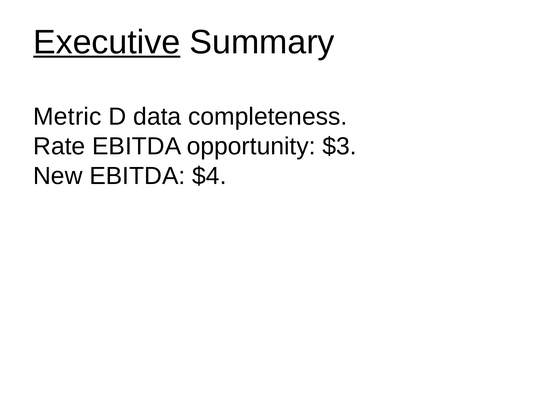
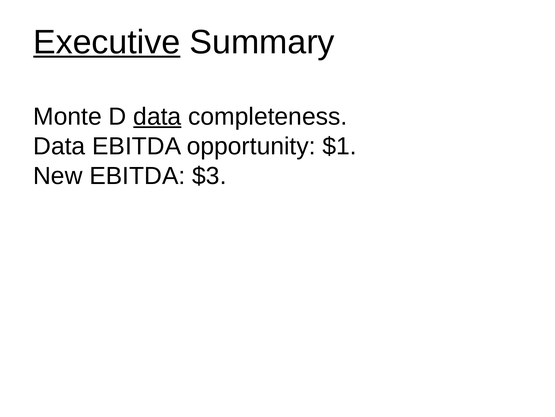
Metric: Metric -> Monte (67, 116)
data underline: none -> present (157, 116)
Rate: Rate -> Data (59, 146)
$3: $3 -> $1 (340, 146)
$4: $4 -> $3 (209, 176)
